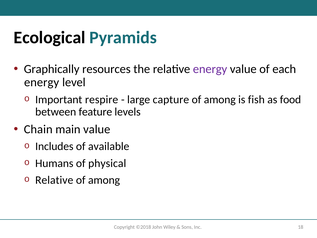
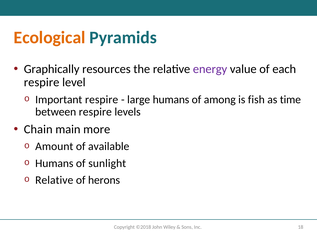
Ecological colour: black -> orange (50, 37)
energy: energy -> respire (42, 82)
large capture: capture -> humans (171, 99)
food: food -> time (290, 99)
between feature: feature -> respire (95, 112)
main value: value -> more (97, 129)
Includes: Includes -> Amount (54, 146)
physical: physical -> sunlight (107, 163)
among: among -> herons (104, 180)
